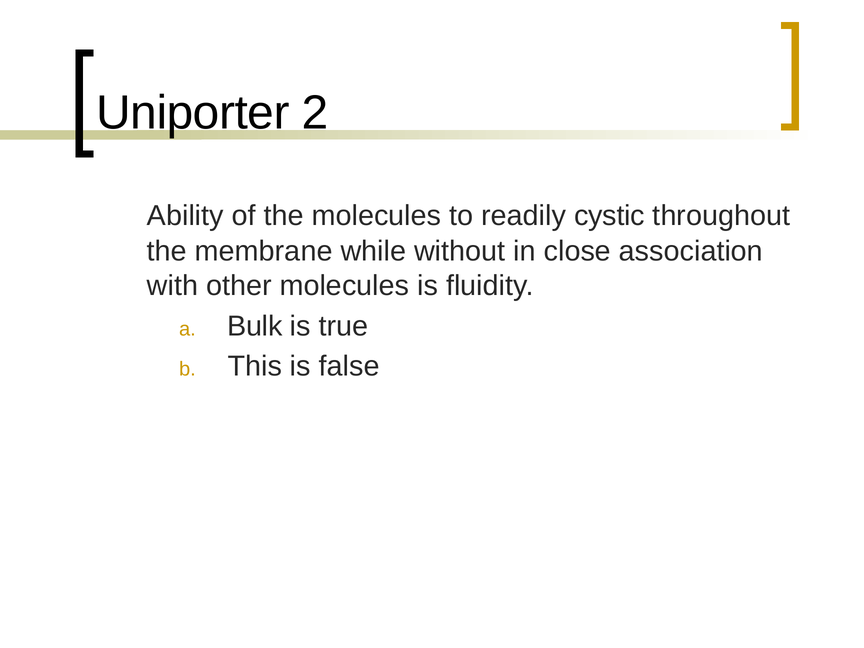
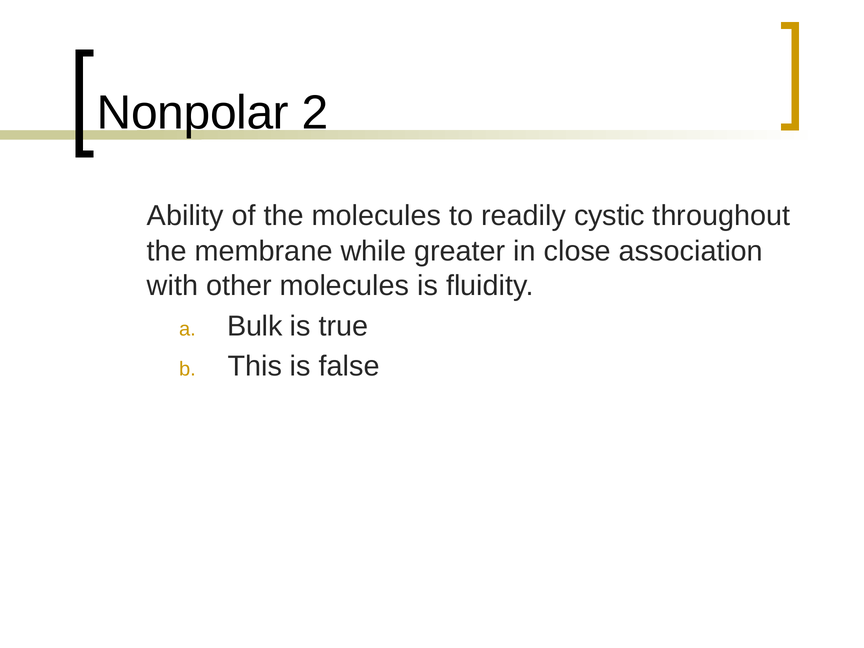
Uniporter: Uniporter -> Nonpolar (193, 113)
without: without -> greater (460, 251)
